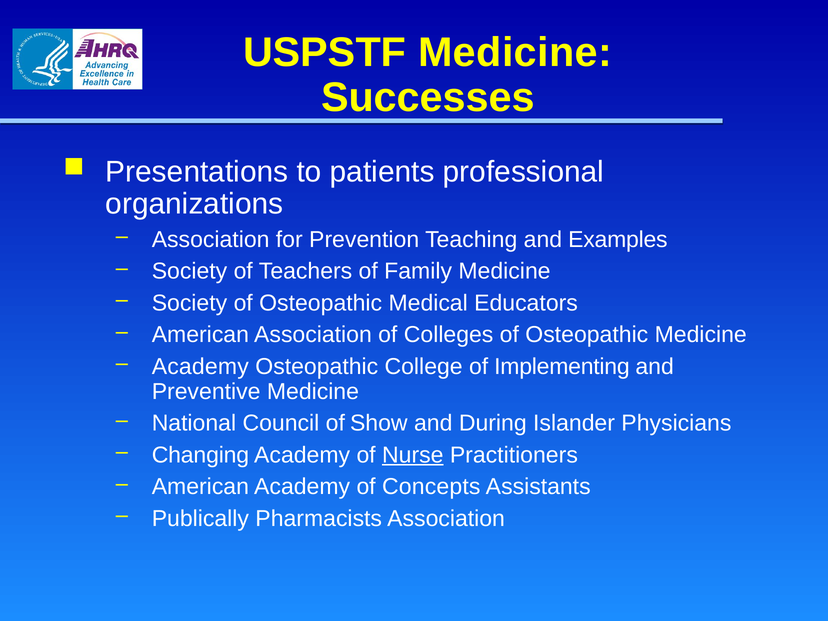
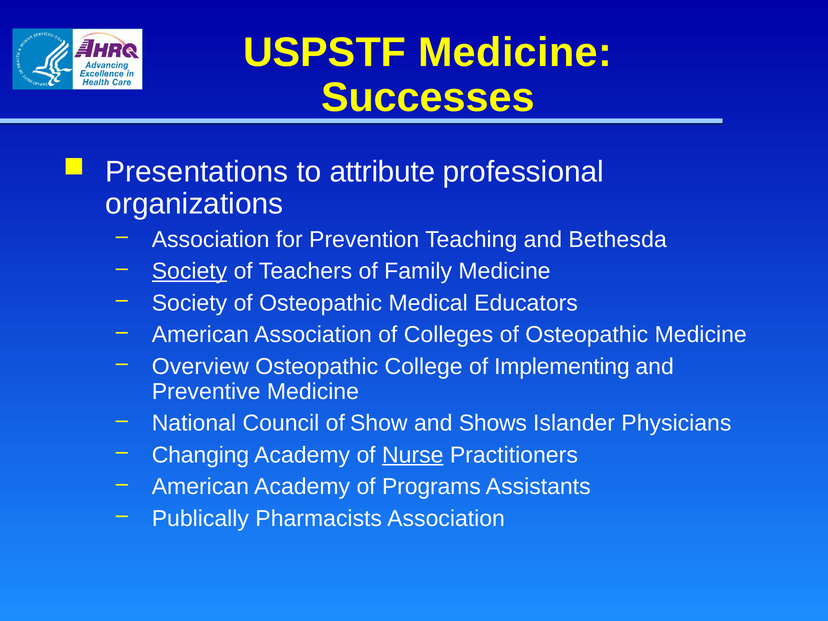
patients: patients -> attribute (382, 172)
Examples: Examples -> Bethesda (618, 240)
Society underline: none -> present (190, 271)
Academy: Academy -> Overview (200, 367)
During: During -> Shows (493, 423)
Concepts: Concepts -> Programs (431, 487)
